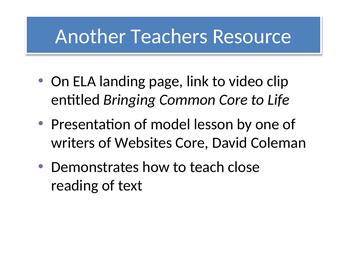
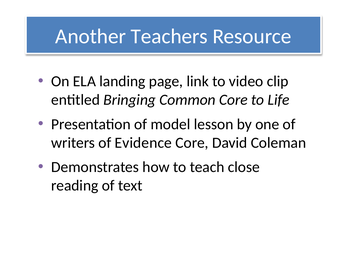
Websites: Websites -> Evidence (143, 143)
